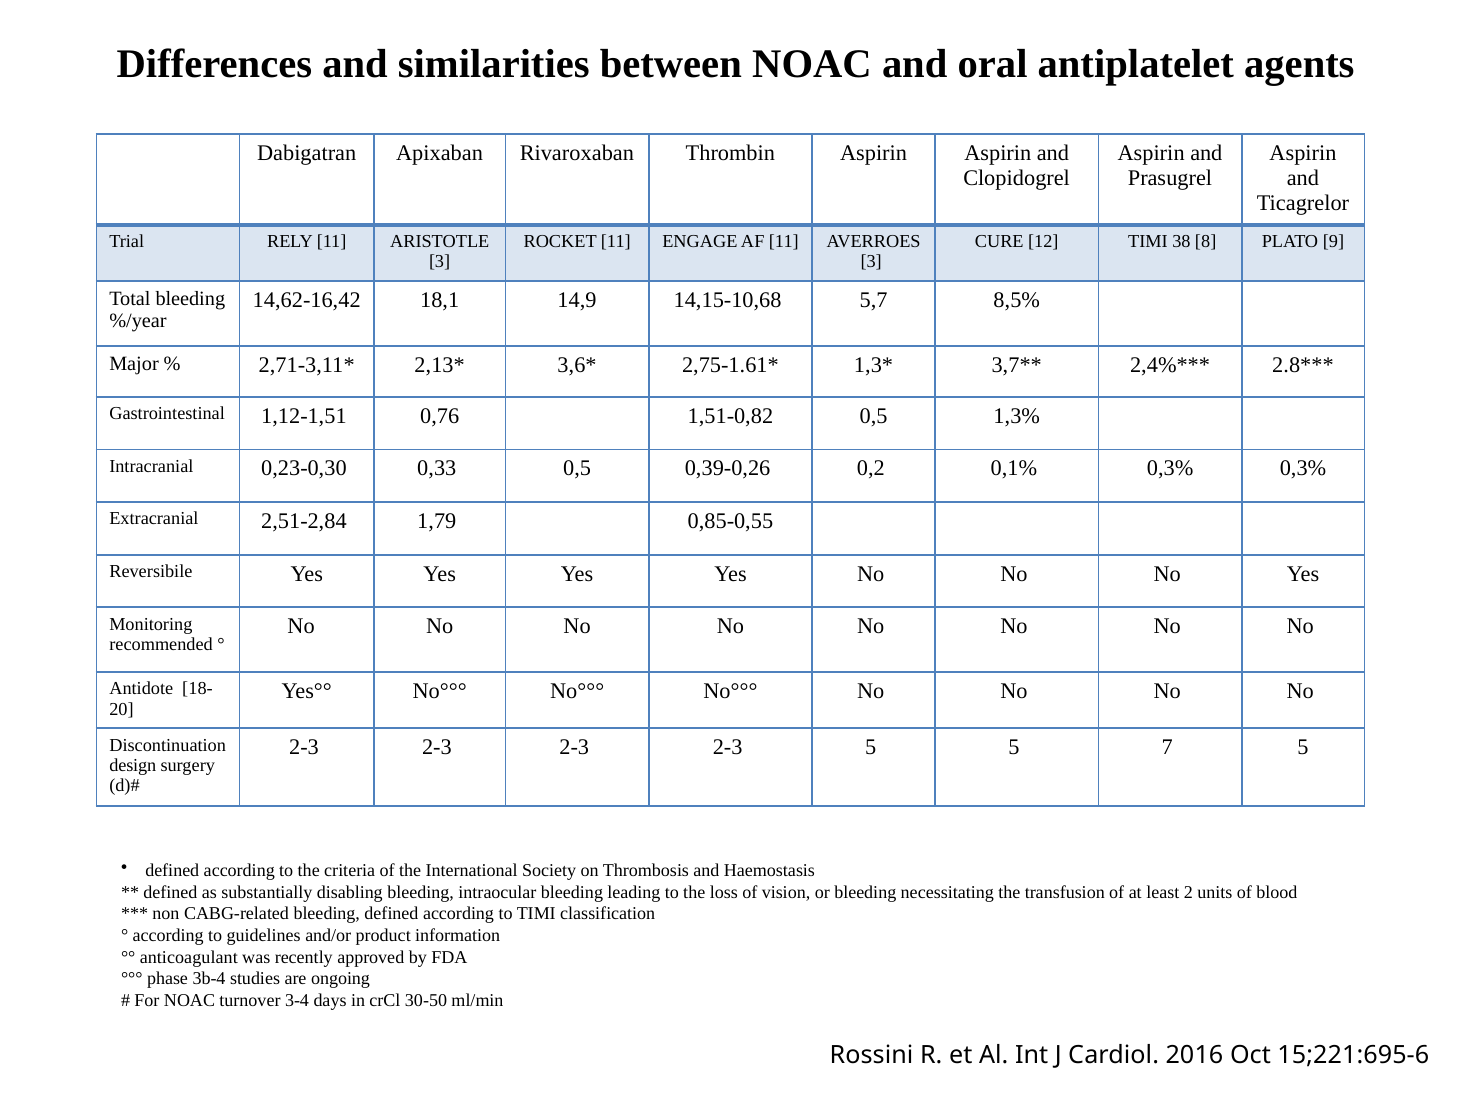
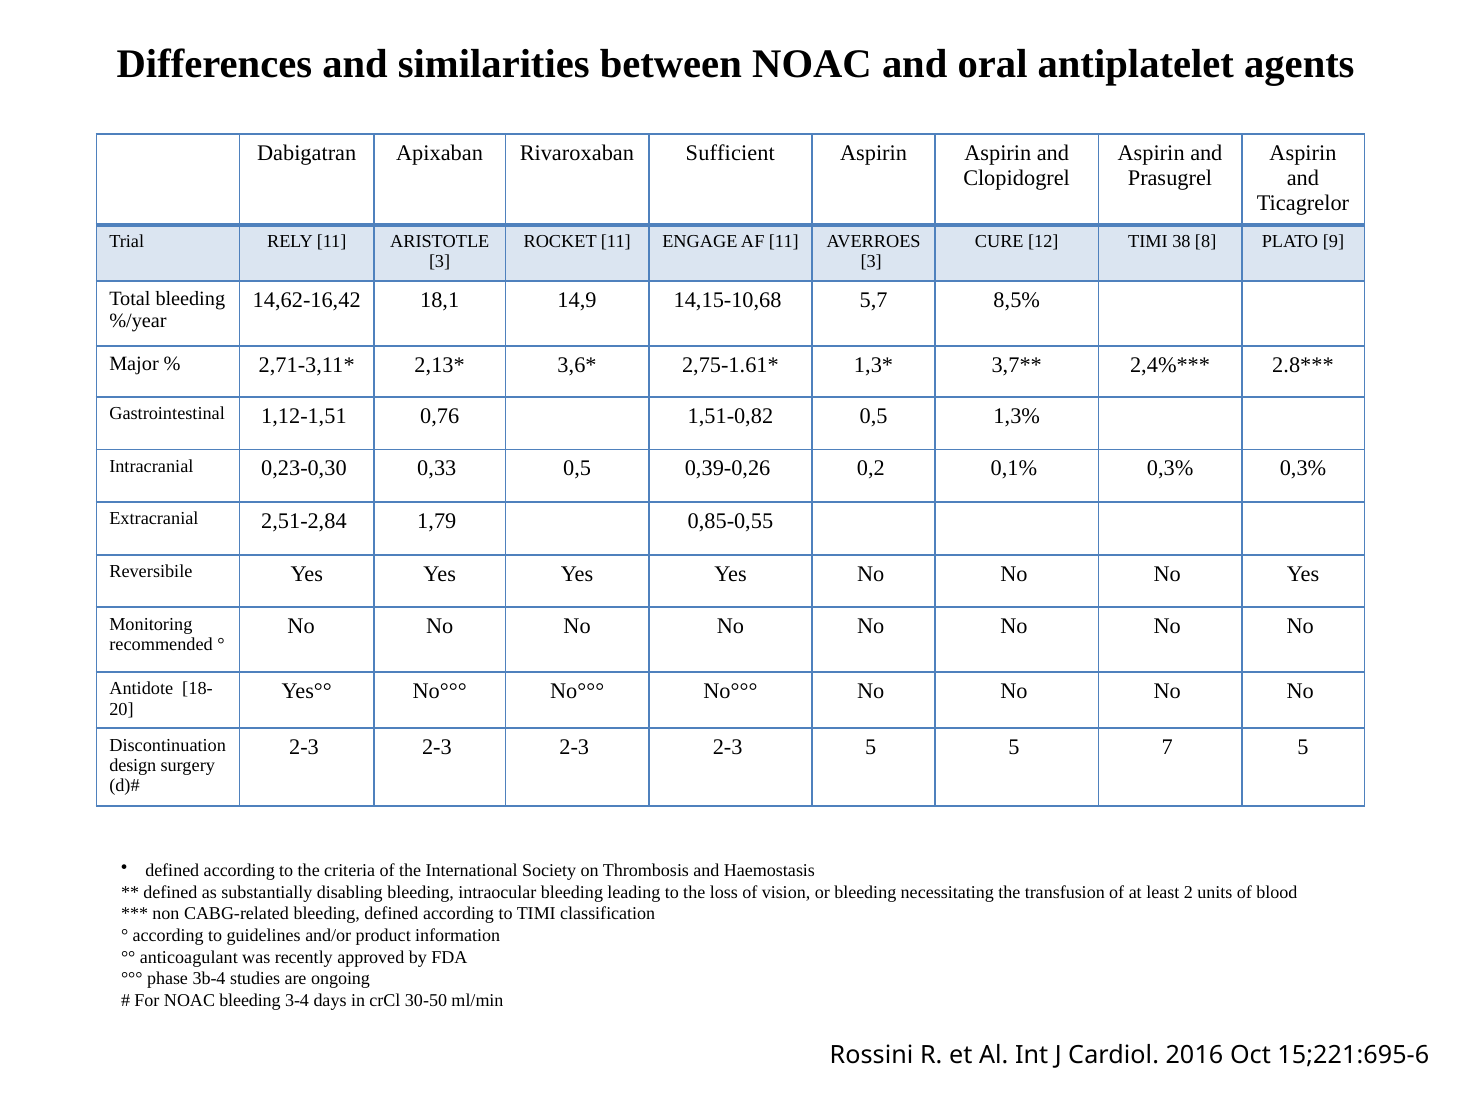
Thrombin: Thrombin -> Sufficient (730, 153)
NOAC turnover: turnover -> bleeding (250, 1001)
